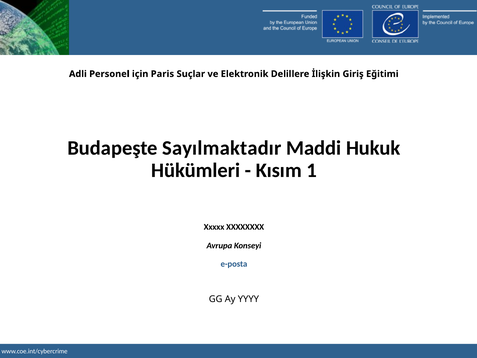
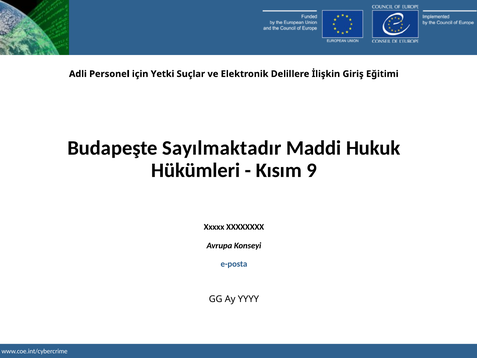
Paris: Paris -> Yetki (163, 74)
1: 1 -> 9 (312, 170)
